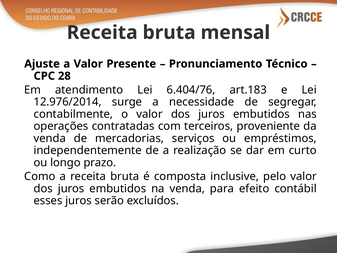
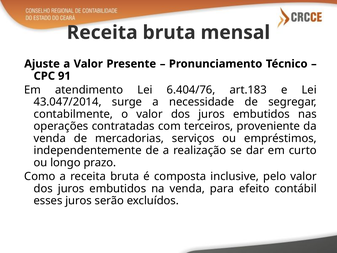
28: 28 -> 91 (64, 76)
12.976/2014: 12.976/2014 -> 43.047/2014 (68, 102)
